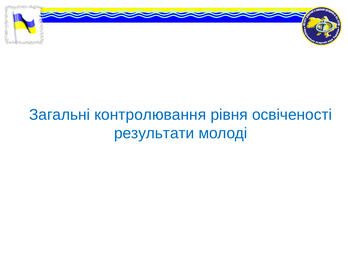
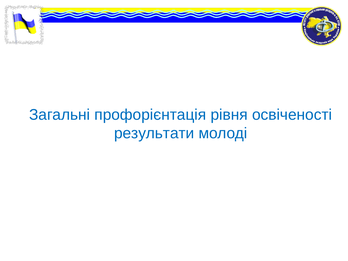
контролювання: контролювання -> профорієнтація (150, 115)
